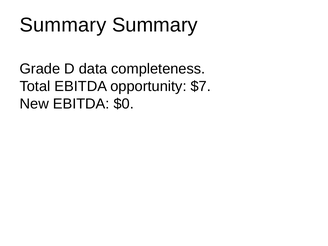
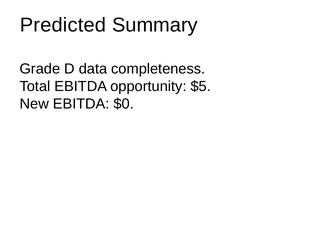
Summary: Summary -> Predicted (63, 25)
$7: $7 -> $5 (201, 86)
